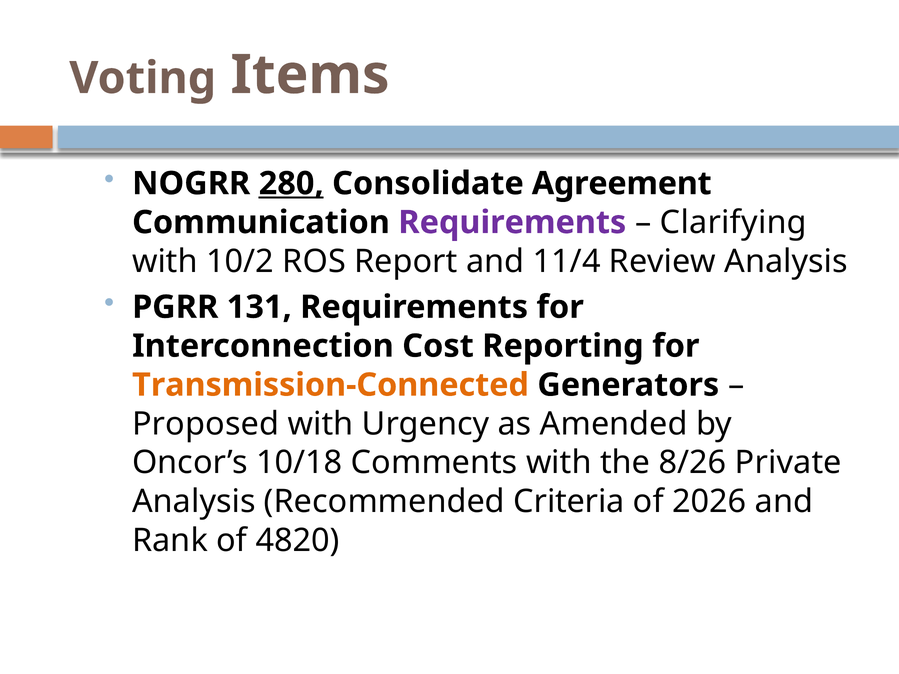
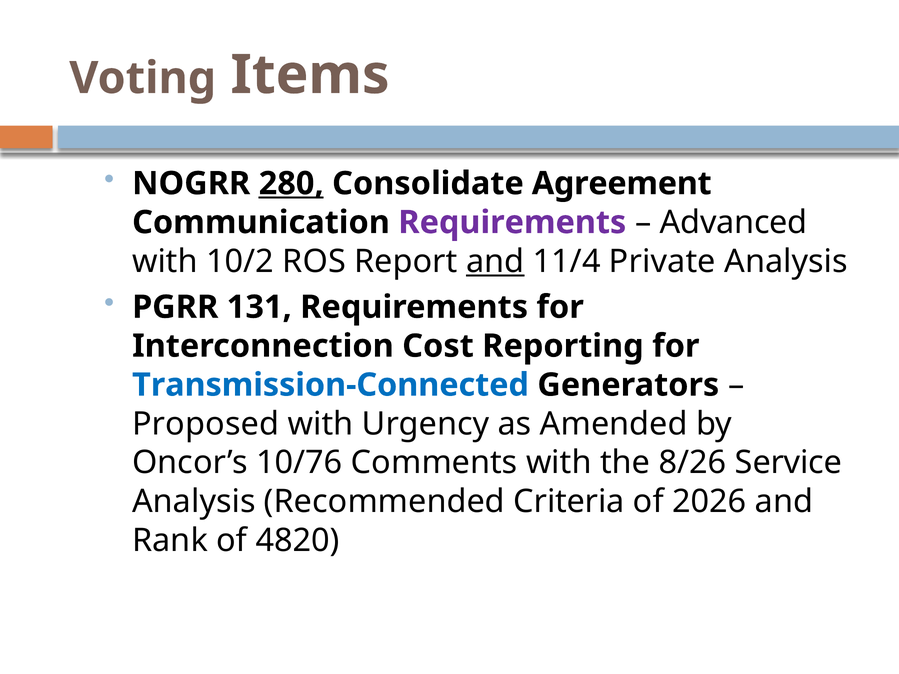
Clarifying: Clarifying -> Advanced (734, 222)
and underline: none -> present (495, 261)
Review: Review -> Private (662, 261)
Transmission-Connected colour: orange -> blue (331, 385)
10/18: 10/18 -> 10/76 (299, 463)
Private: Private -> Service (788, 463)
